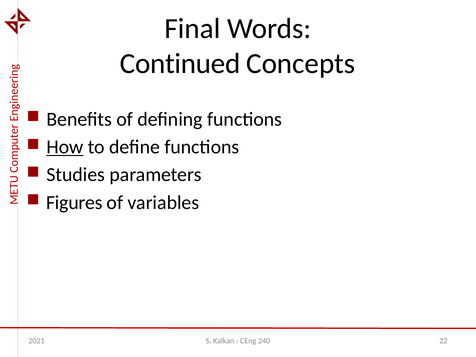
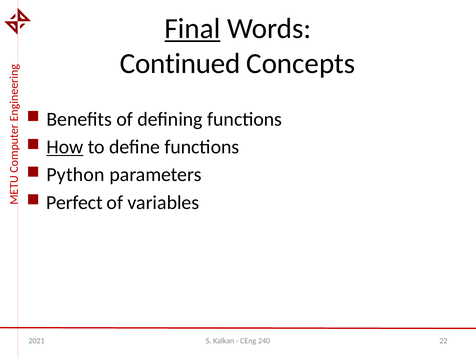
Final underline: none -> present (193, 29)
Studies: Studies -> Python (76, 175)
Figures: Figures -> Perfect (74, 203)
